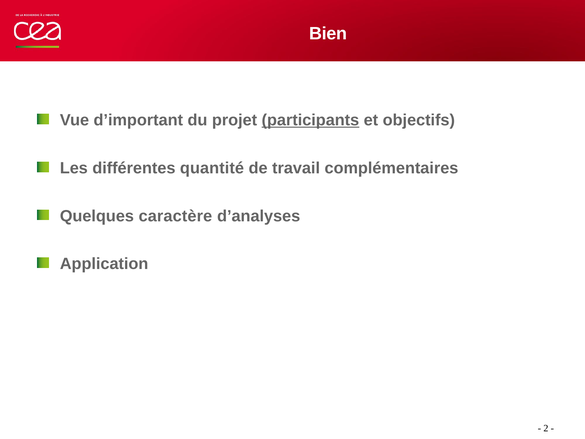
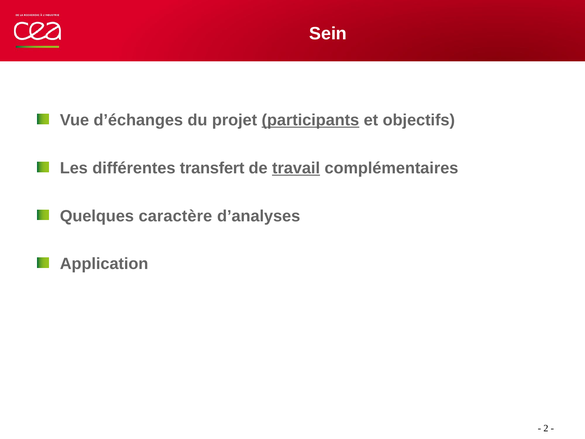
Bien: Bien -> Sein (328, 34)
d’important: d’important -> d’échanges (138, 120)
quantité: quantité -> transfert (212, 168)
travail underline: none -> present (296, 168)
